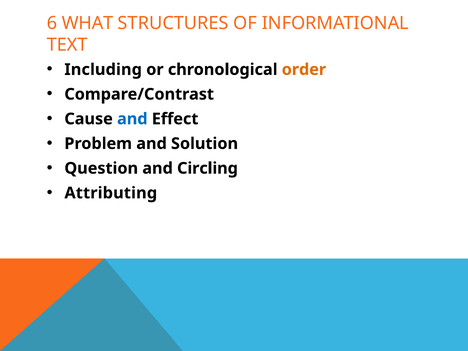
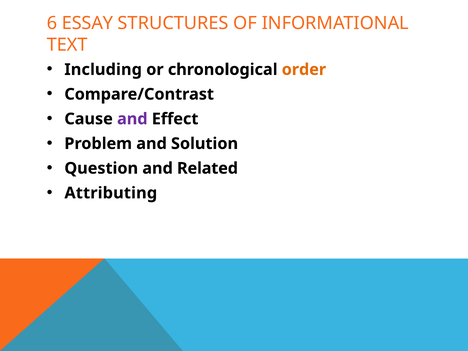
WHAT: WHAT -> ESSAY (88, 23)
and colour: blue -> purple (132, 119)
Circling: Circling -> Related (208, 168)
